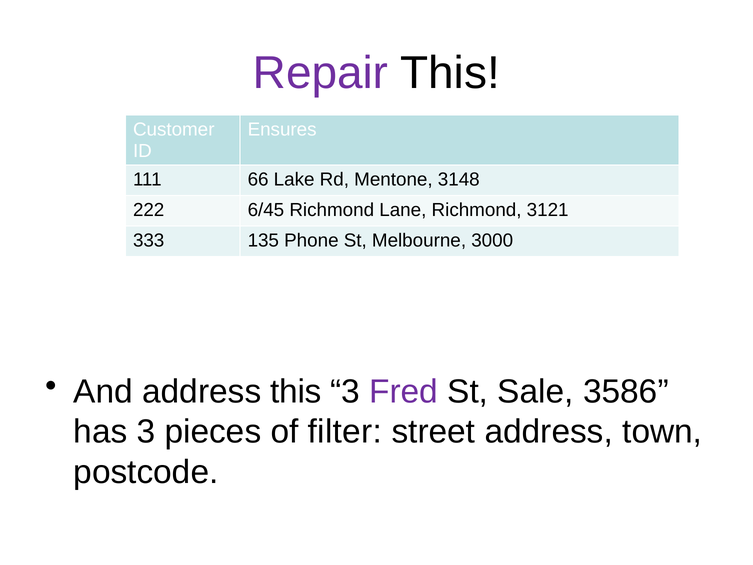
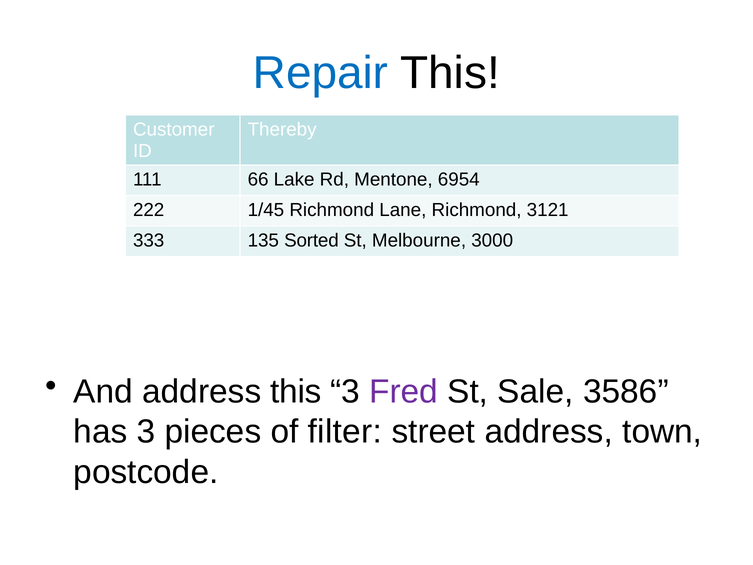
Repair colour: purple -> blue (321, 73)
Ensures: Ensures -> Thereby (282, 130)
3148: 3148 -> 6954 (459, 179)
6/45: 6/45 -> 1/45 (266, 210)
Phone: Phone -> Sorted (311, 240)
